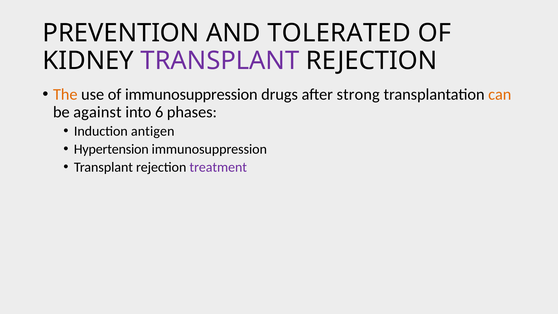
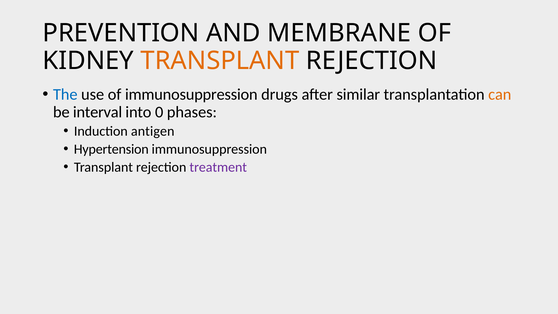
TOLERATED: TOLERATED -> MEMBRANE (339, 33)
TRANSPLANT colour: purple -> orange (220, 61)
The colour: orange -> blue (65, 94)
strong: strong -> similar (358, 94)
against: against -> interval (98, 112)
6: 6 -> 0 (159, 112)
